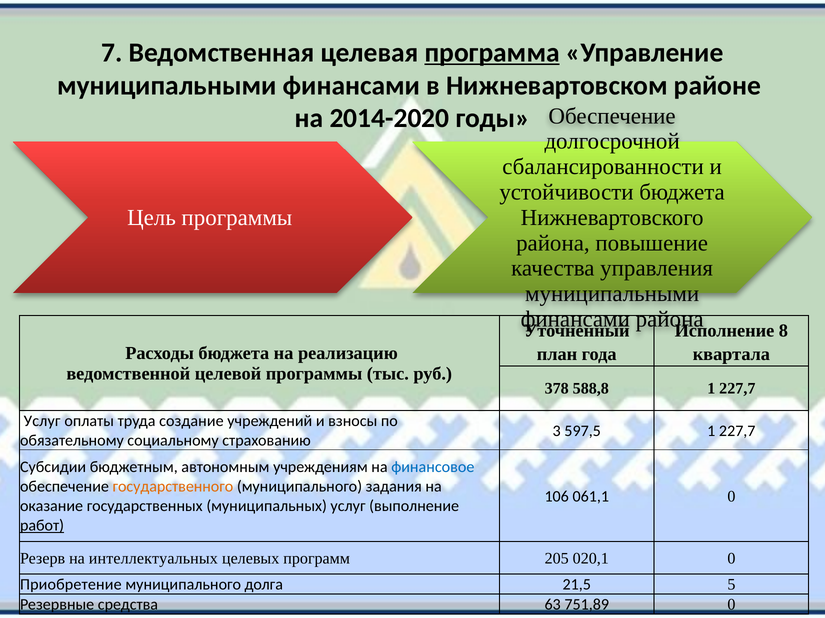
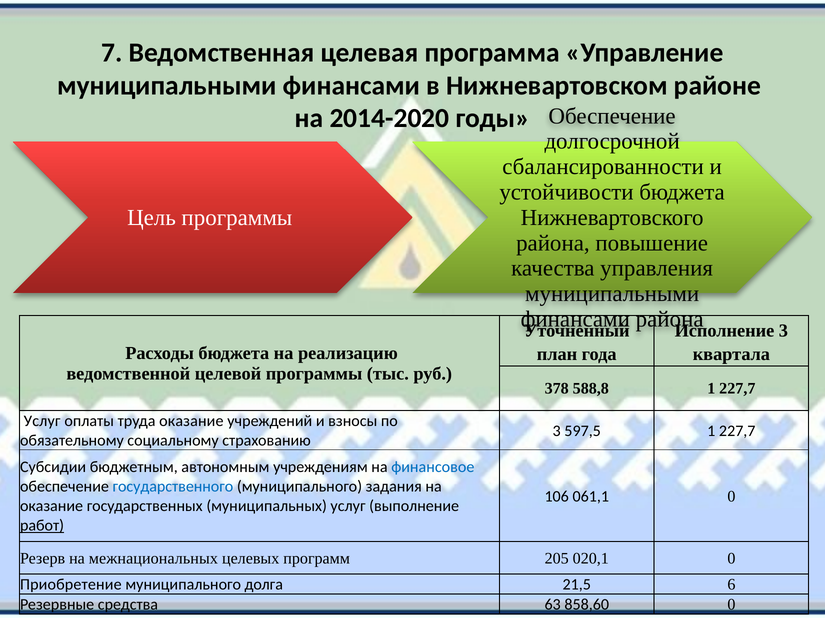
программа underline: present -> none (492, 53)
Исполнение 8: 8 -> 3 (783, 331)
труда создание: создание -> оказание (191, 422)
государственного colour: orange -> blue (173, 487)
интеллектуальных: интеллектуальных -> межнациональных (153, 559)
5: 5 -> 6 (731, 585)
751,89: 751,89 -> 858,60 (587, 605)
